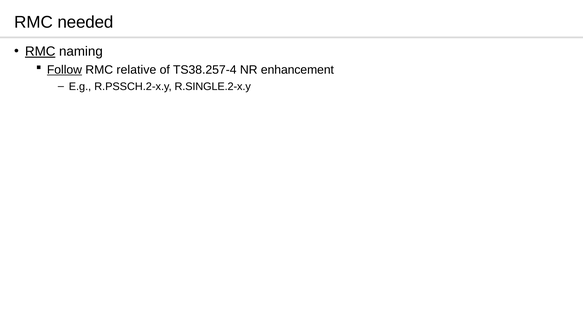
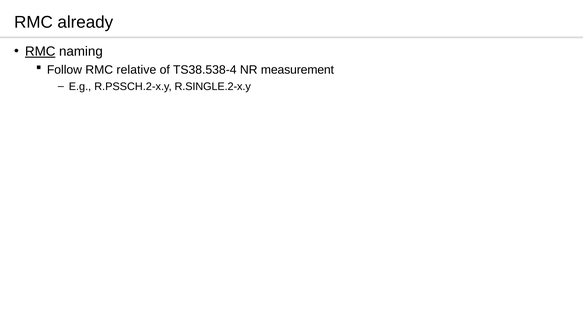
needed: needed -> already (85, 22)
Follow underline: present -> none (64, 70)
TS38.257-4: TS38.257-4 -> TS38.538-4 (205, 70)
enhancement: enhancement -> measurement (297, 70)
